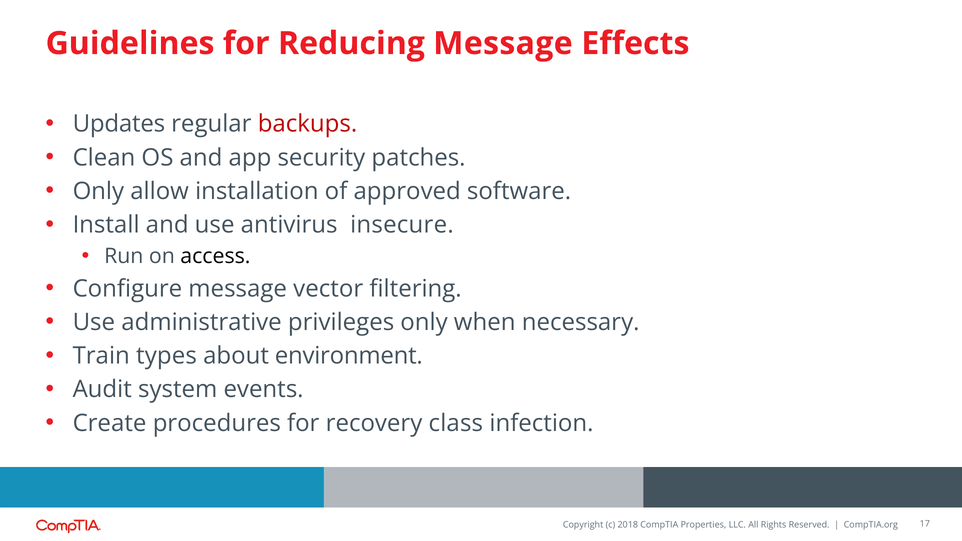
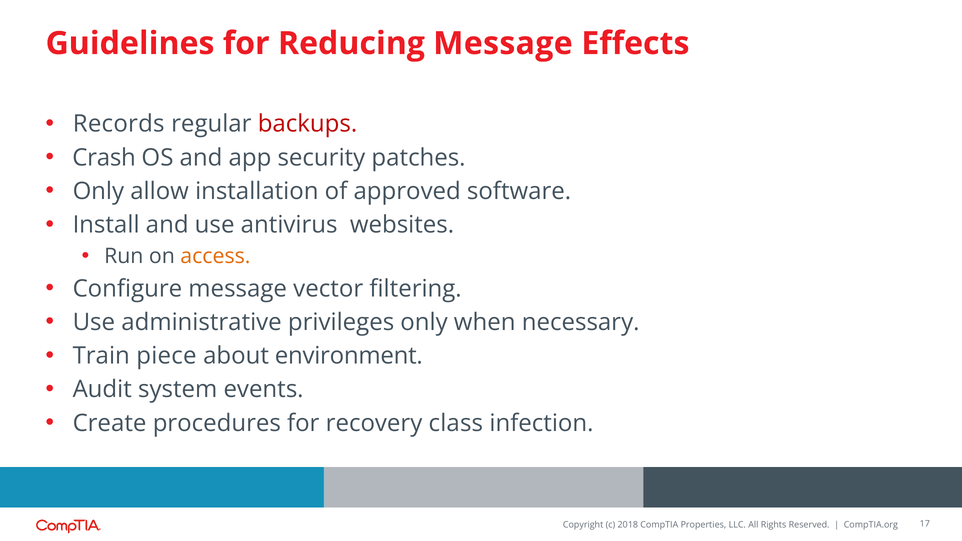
Updates: Updates -> Records (119, 124)
Clean: Clean -> Crash (104, 158)
insecure: insecure -> websites (402, 225)
access colour: black -> orange (215, 256)
types: types -> piece (166, 356)
